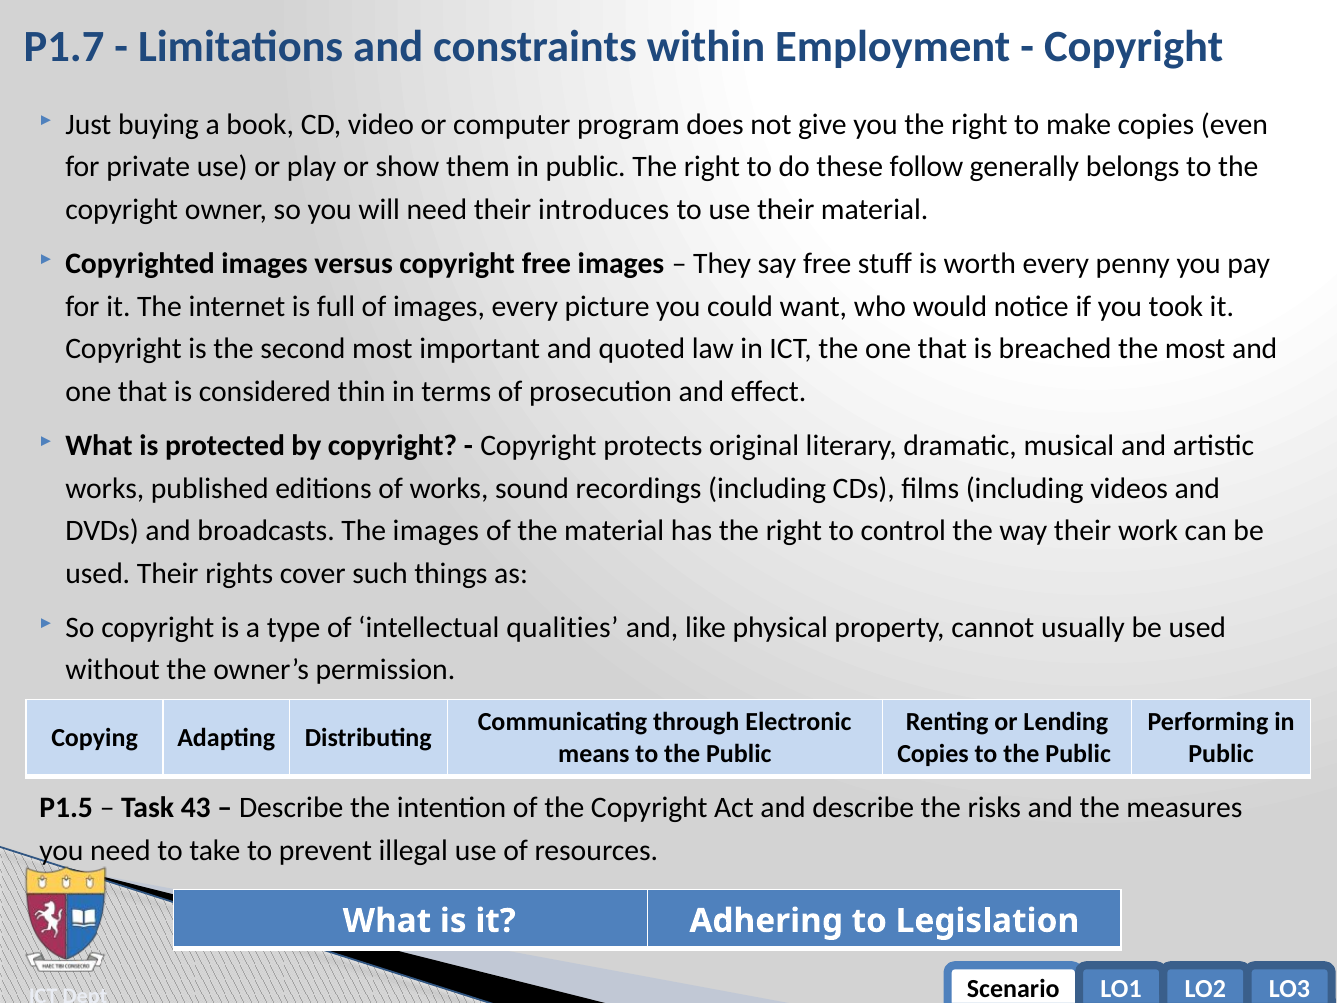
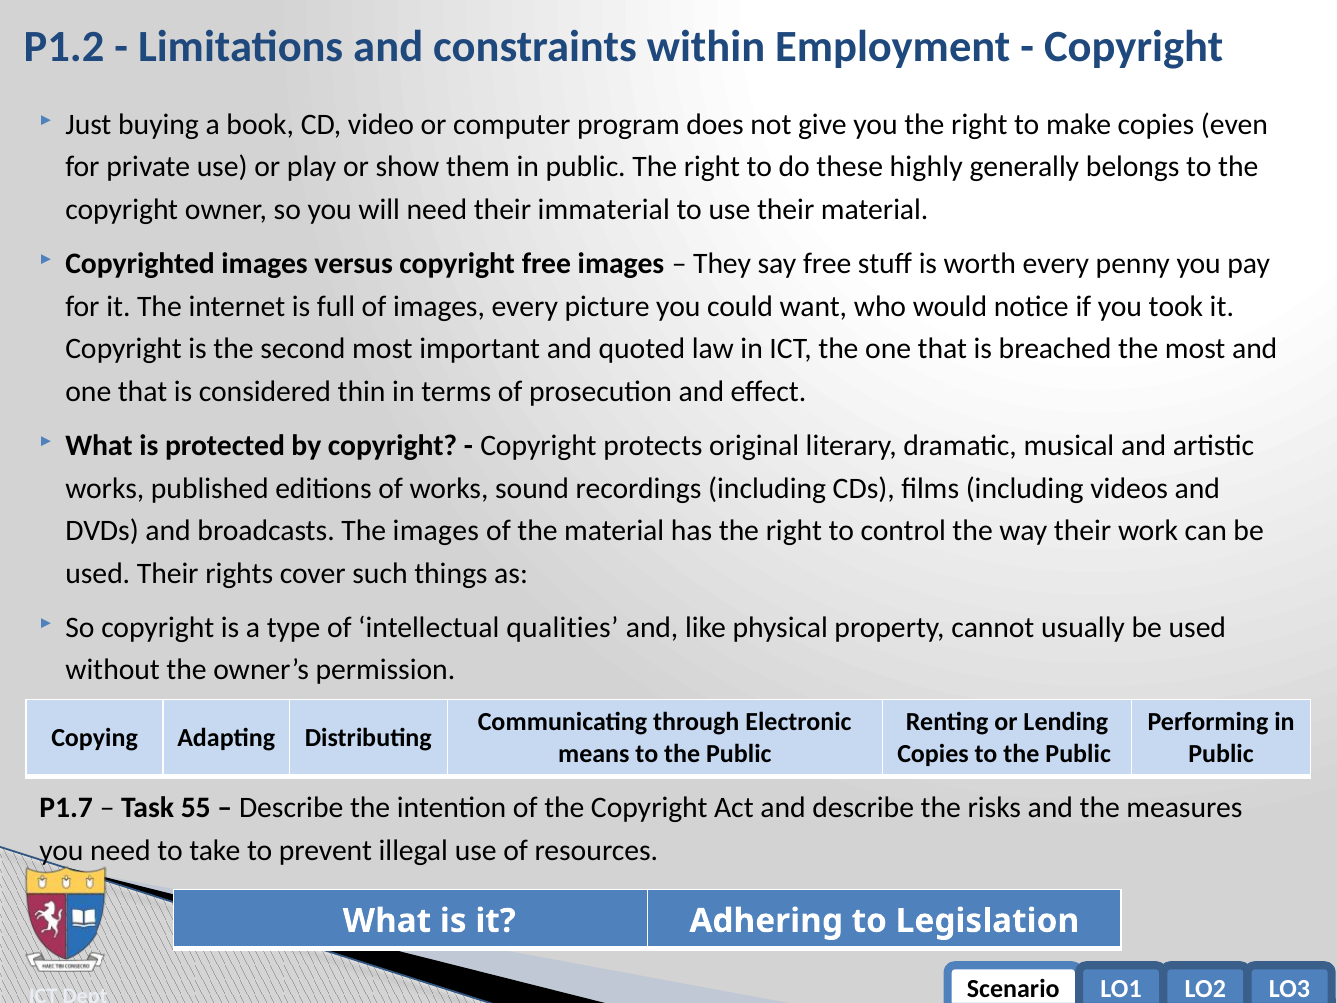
P1.7: P1.7 -> P1.2 (64, 46)
follow: follow -> highly (926, 167)
introduces: introduces -> immaterial (604, 210)
P1.5: P1.5 -> P1.7 (66, 808)
43: 43 -> 55 (196, 808)
